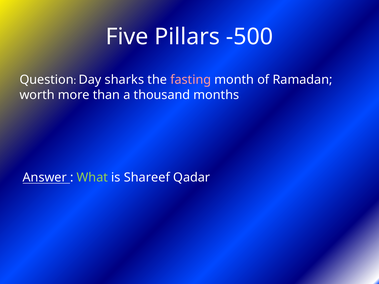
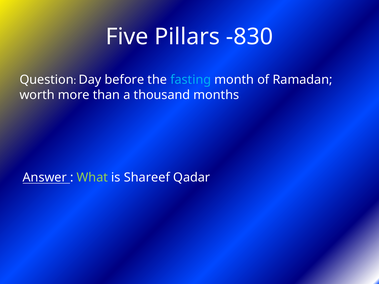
-500: -500 -> -830 (250, 37)
sharks: sharks -> before (124, 80)
fasting colour: pink -> light blue (191, 80)
